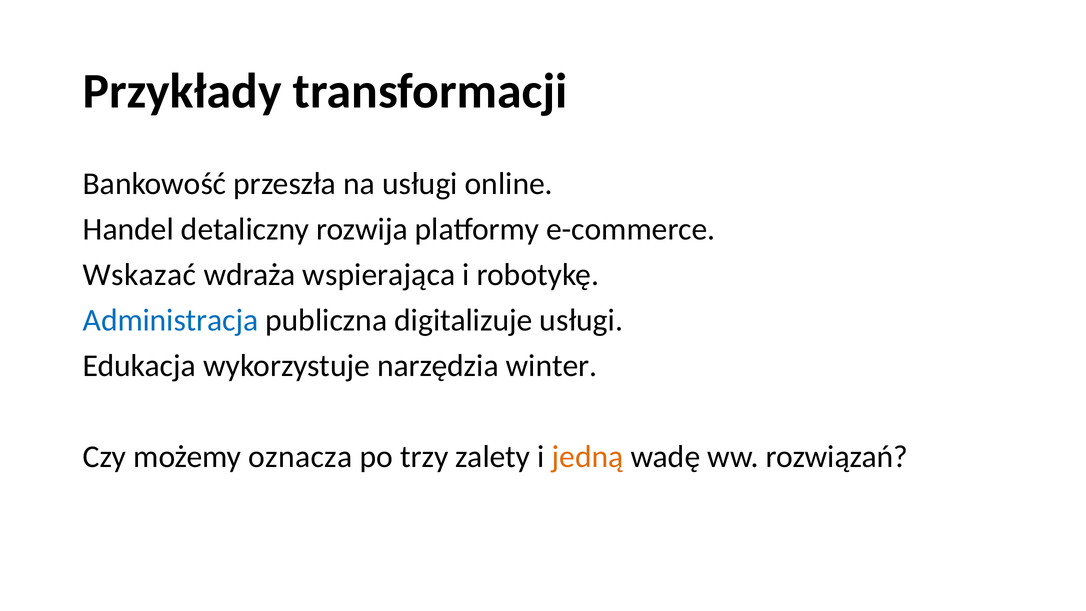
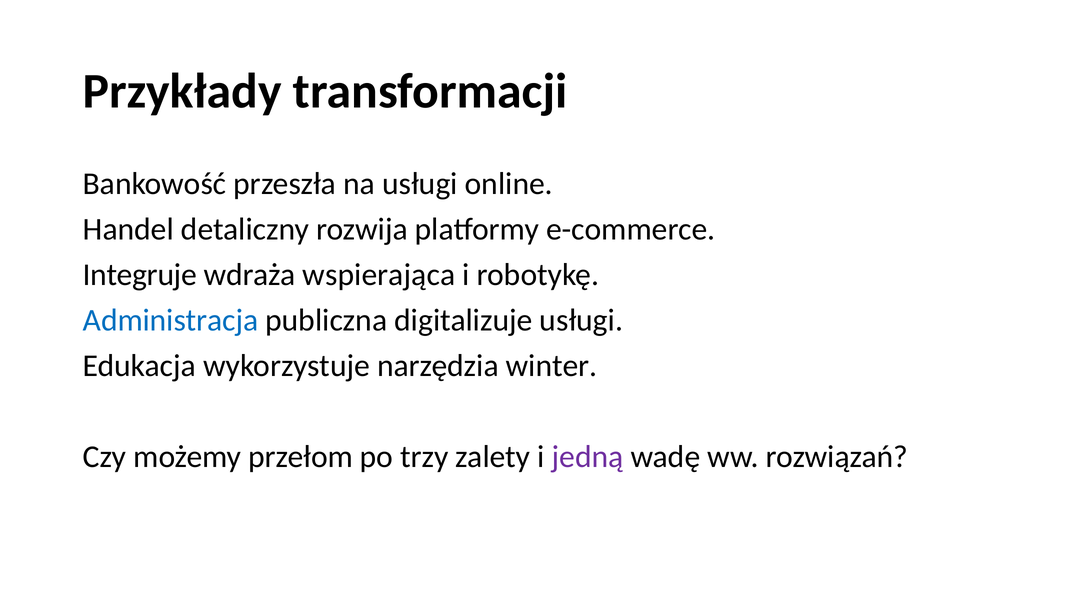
Wskazać: Wskazać -> Integruje (140, 275)
oznacza: oznacza -> przełom (301, 457)
jedną colour: orange -> purple (588, 457)
